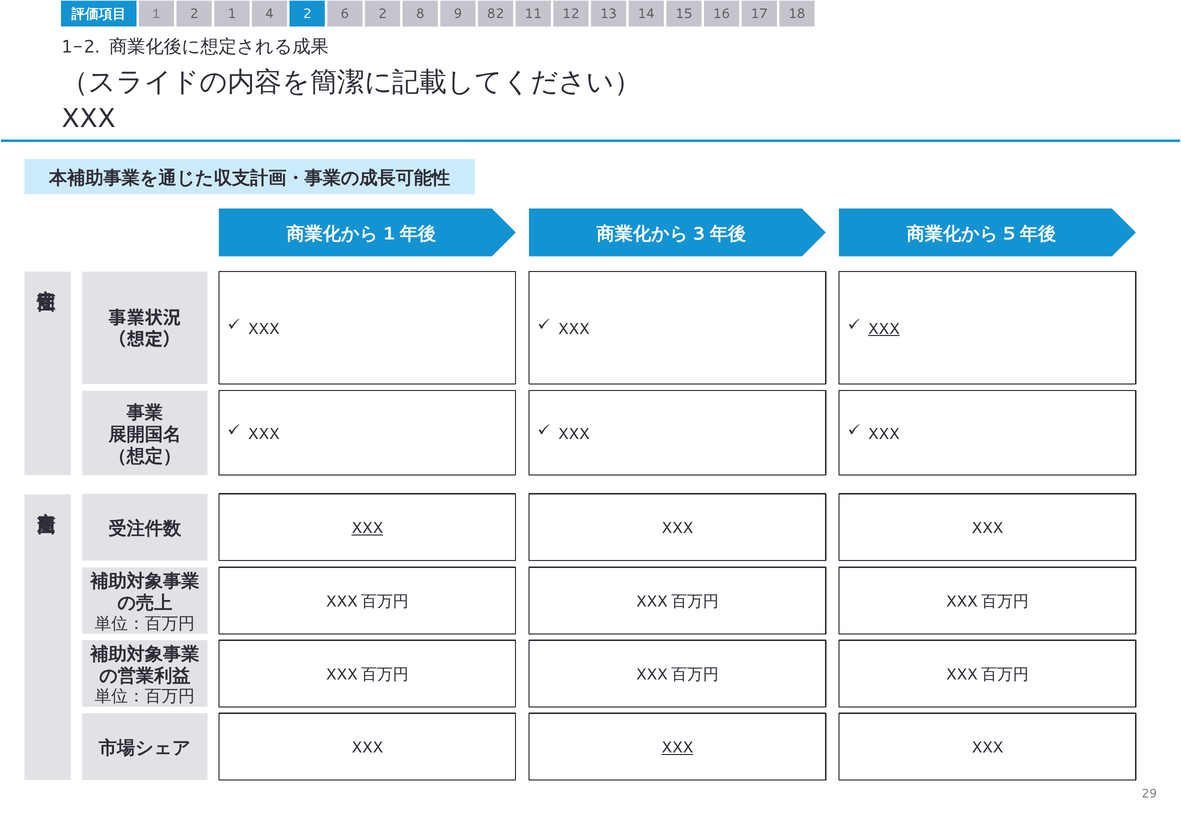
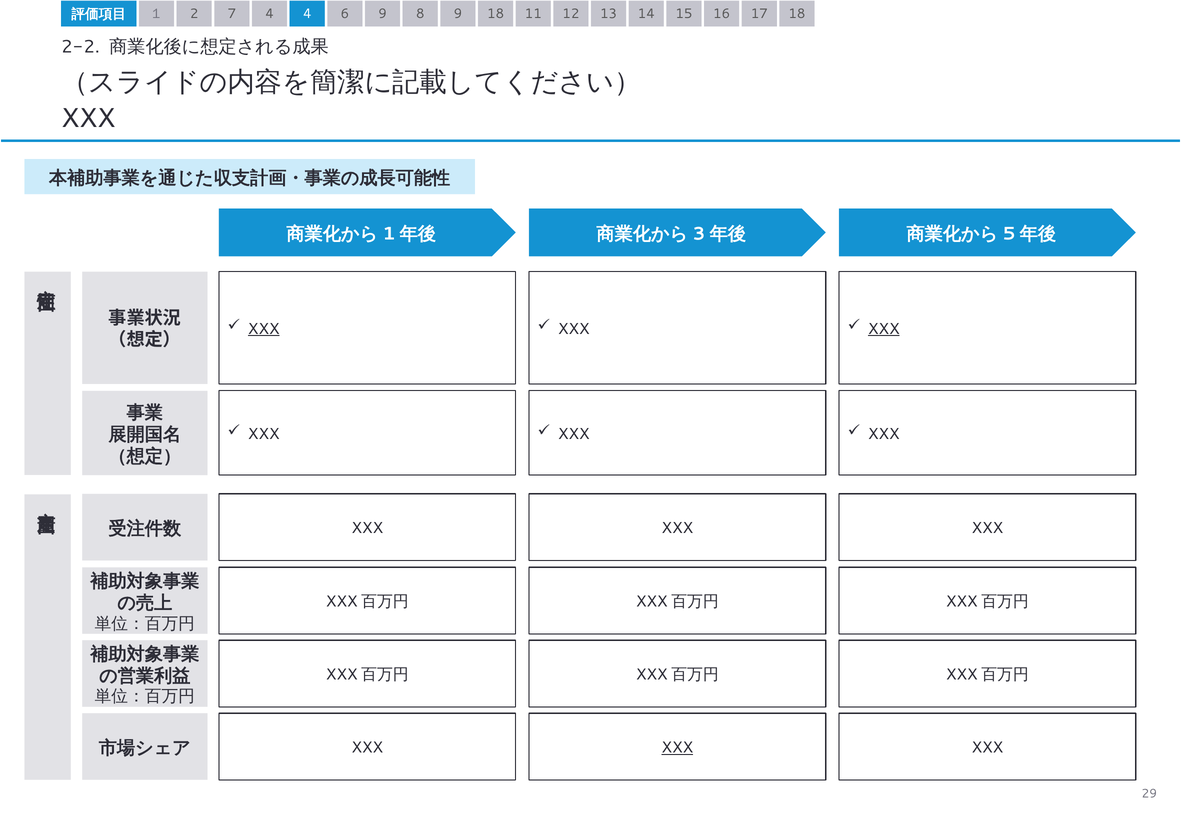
1: 1 -> 7 (232, 14)
4 2: 2 -> 4 (307, 14)
6 2: 2 -> 9 (383, 14)
9 82: 82 -> 18 (496, 14)
1-2: 1-2 -> 2-2 (80, 47)
XXX underline: none -> present (264, 329)
XXX underline: present -> none (367, 529)
